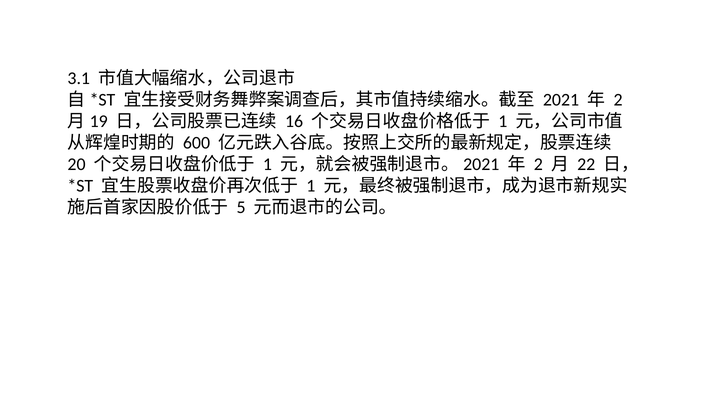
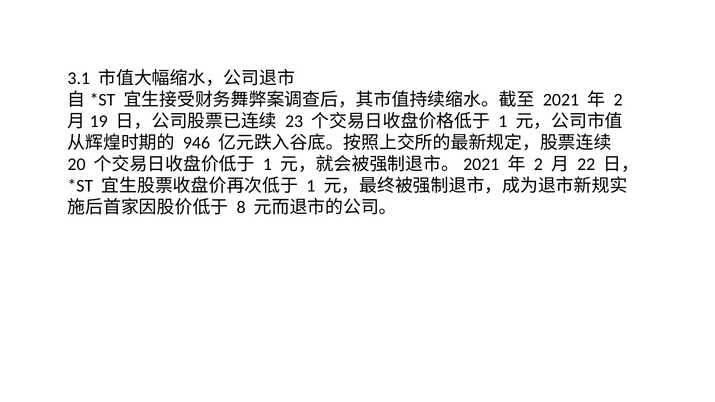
16: 16 -> 23 (294, 121)
600: 600 -> 946 (197, 143)
5: 5 -> 8 (241, 207)
